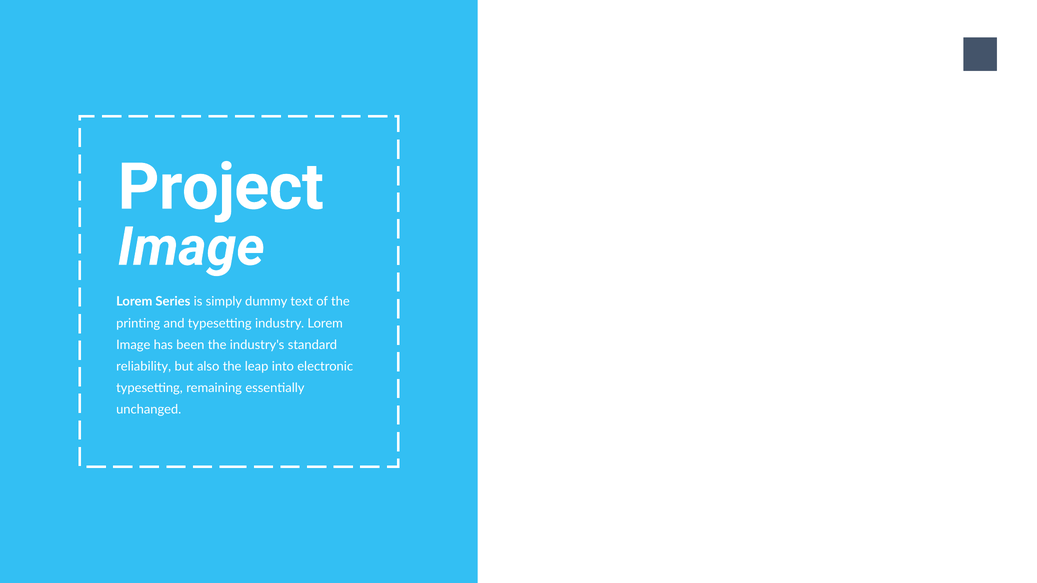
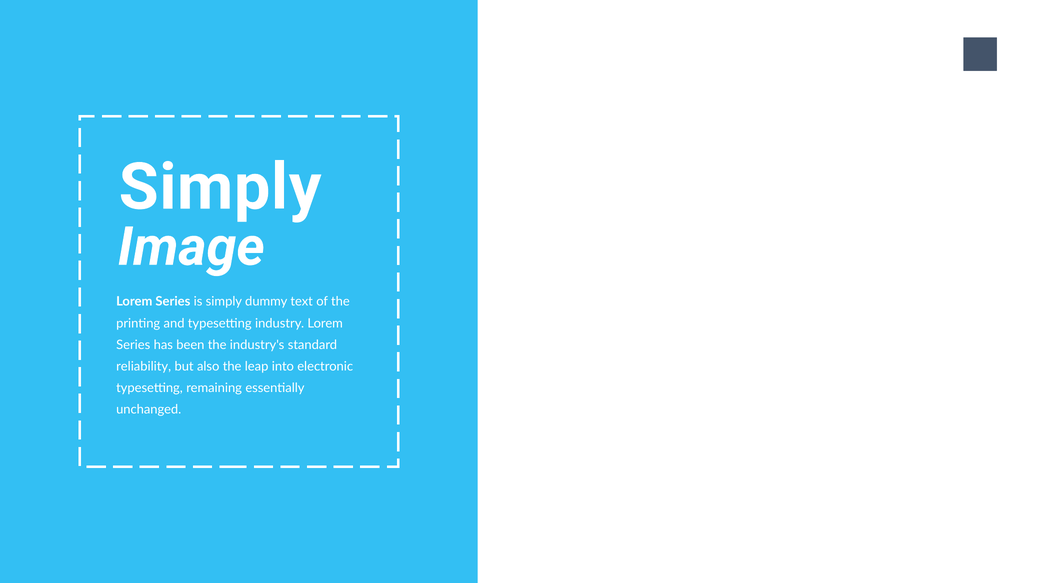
Project: Project -> Simply (220, 187)
Image: Image -> Series (133, 345)
